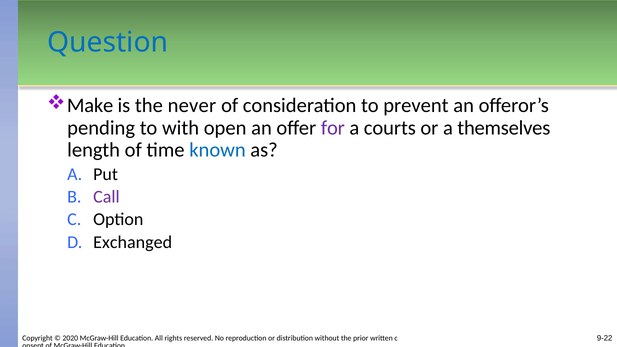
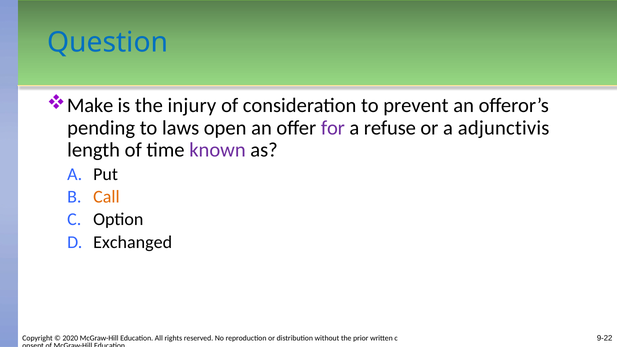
never: never -> injury (192, 106)
with: with -> laws (181, 128)
courts: courts -> refuse (390, 128)
themselves: themselves -> adjunctivis (504, 128)
known colour: blue -> purple (217, 150)
Call colour: purple -> orange (106, 197)
